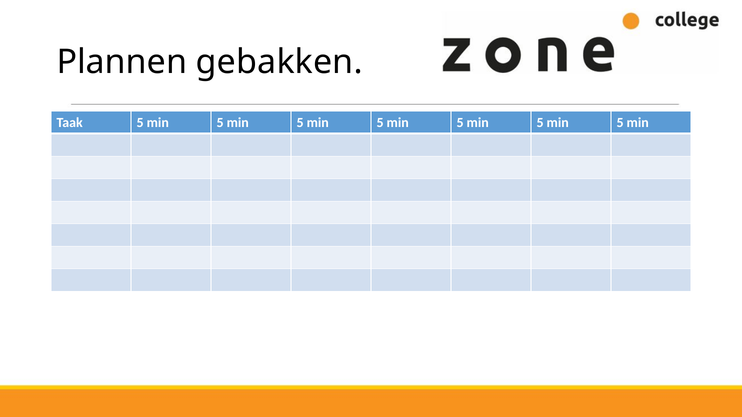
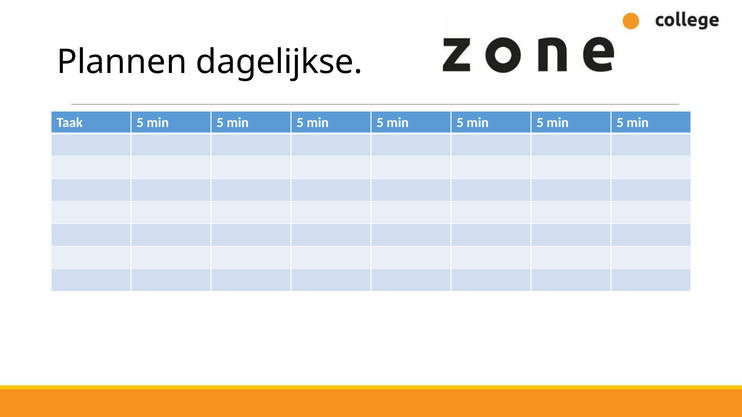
gebakken: gebakken -> dagelijkse (279, 62)
